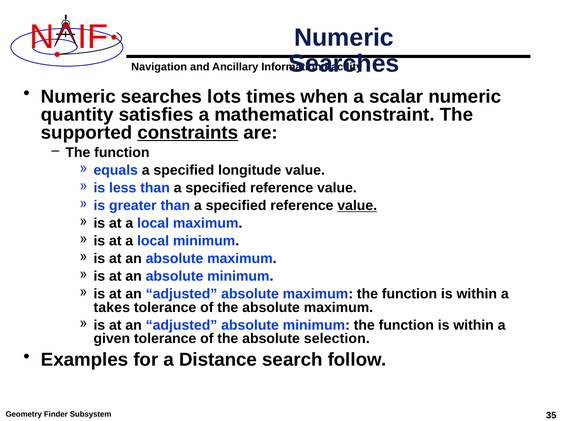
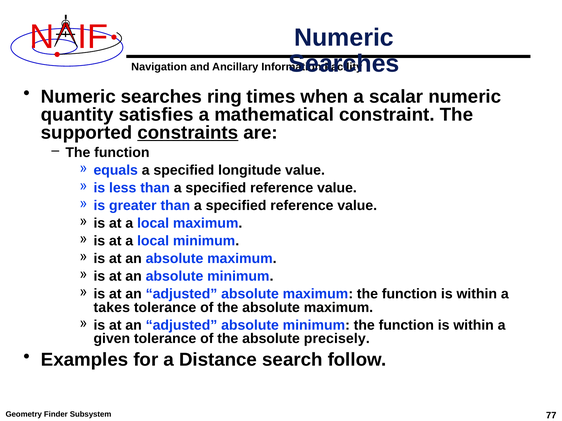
lots: lots -> ring (224, 97)
value underline: present -> none (357, 206)
selection: selection -> precisely (337, 339)
35: 35 -> 77 (551, 416)
